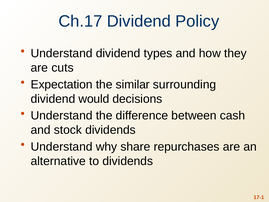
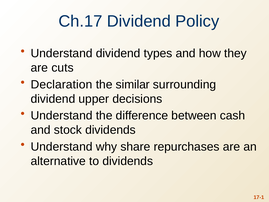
Expectation: Expectation -> Declaration (62, 84)
would: would -> upper (94, 99)
